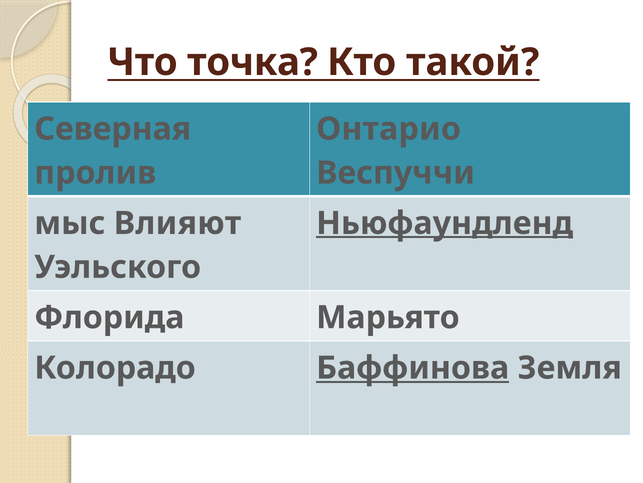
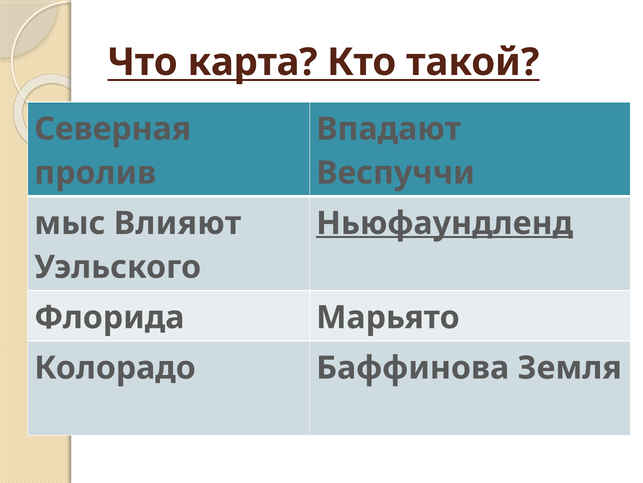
точка: точка -> карта (253, 62)
Онтарио: Онтарио -> Впадают (389, 129)
Баффинова underline: present -> none (413, 367)
